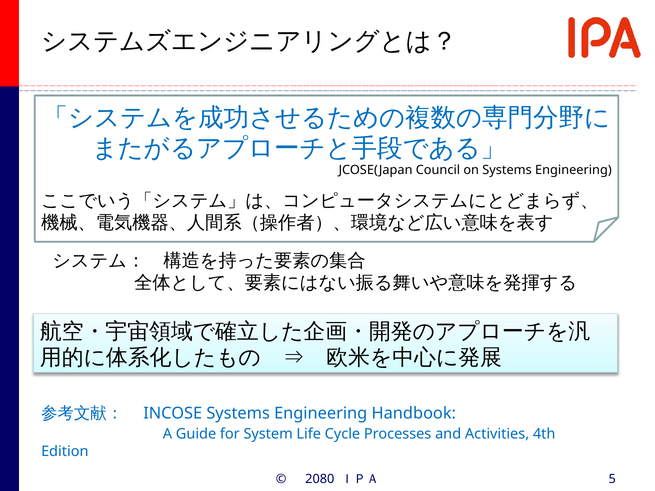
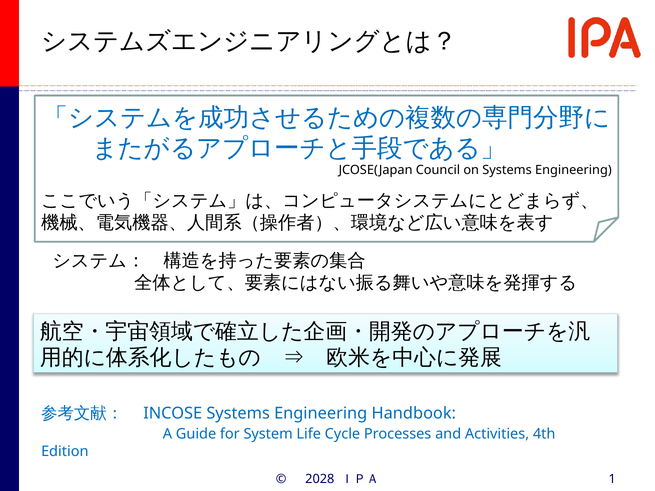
2080: 2080 -> 2028 (320, 479)
5: 5 -> 1 (612, 479)
